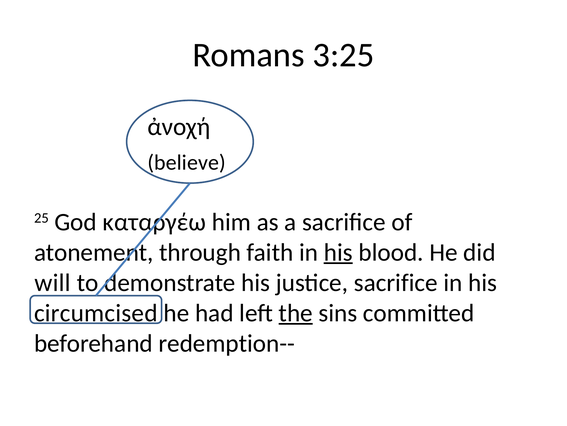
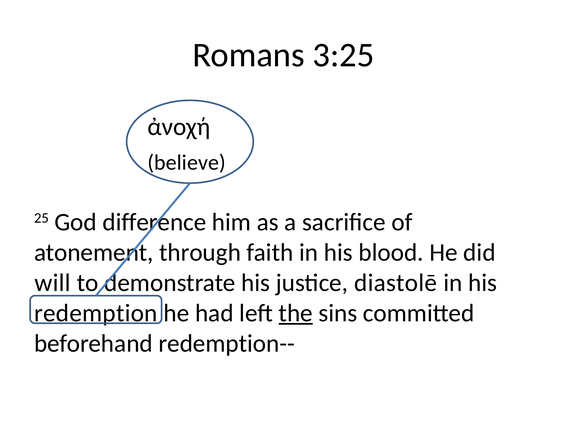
καταργέω: καταργέω -> difference (154, 222)
his underline: present -> none (338, 252)
justice sacrifice: sacrifice -> diastolē (396, 282)
circumcised: circumcised -> redemption (96, 312)
